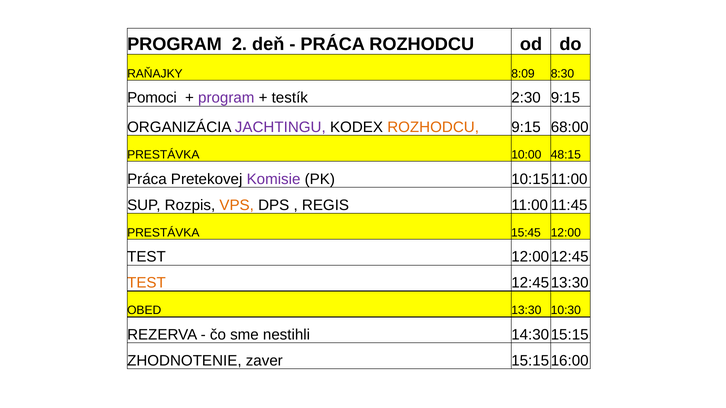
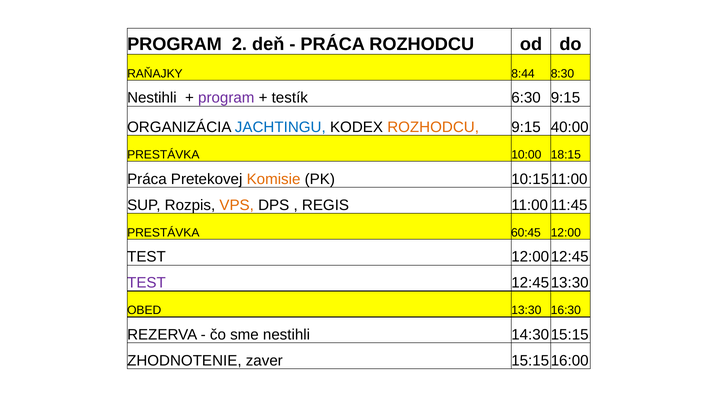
8:09: 8:09 -> 8:44 (523, 74)
Pomoci: Pomoci -> Nestihli (152, 98)
2:30: 2:30 -> 6:30 (526, 98)
JACHTINGU colour: purple -> blue (280, 127)
68:00: 68:00 -> 40:00 (570, 127)
48:15: 48:15 -> 18:15 (566, 155)
Komisie colour: purple -> orange (274, 179)
15:45: 15:45 -> 60:45 (526, 233)
TEST colour: orange -> purple (146, 283)
10:30: 10:30 -> 16:30 (566, 311)
